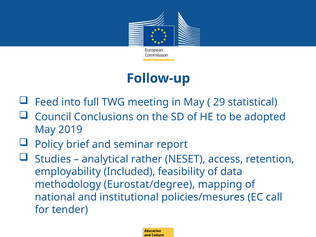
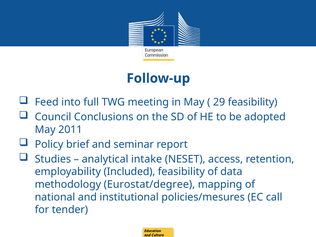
29 statistical: statistical -> feasibility (253, 102)
2019: 2019 -> 2011 (70, 130)
rather: rather -> intake (147, 159)
